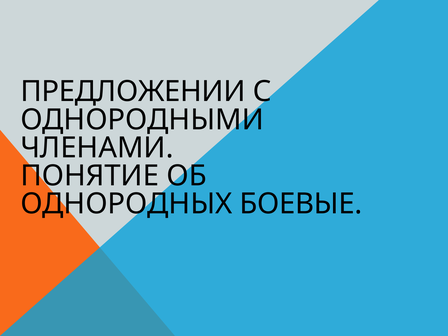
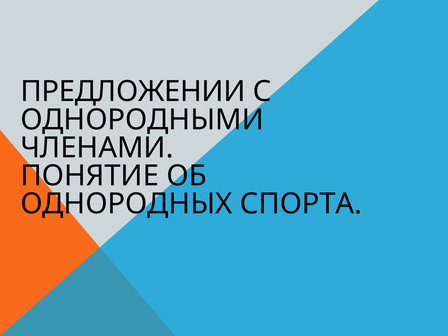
БОЕВЫЕ: БОЕВЫЕ -> СПОРТА (301, 204)
